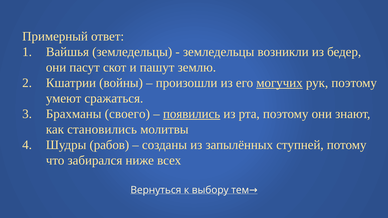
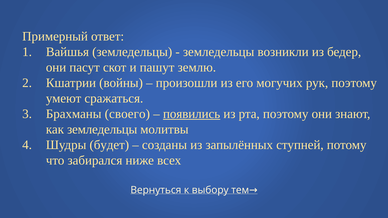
могучих underline: present -> none (280, 83)
как становились: становились -> земледельцы (102, 129)
рабов: рабов -> будет (109, 145)
